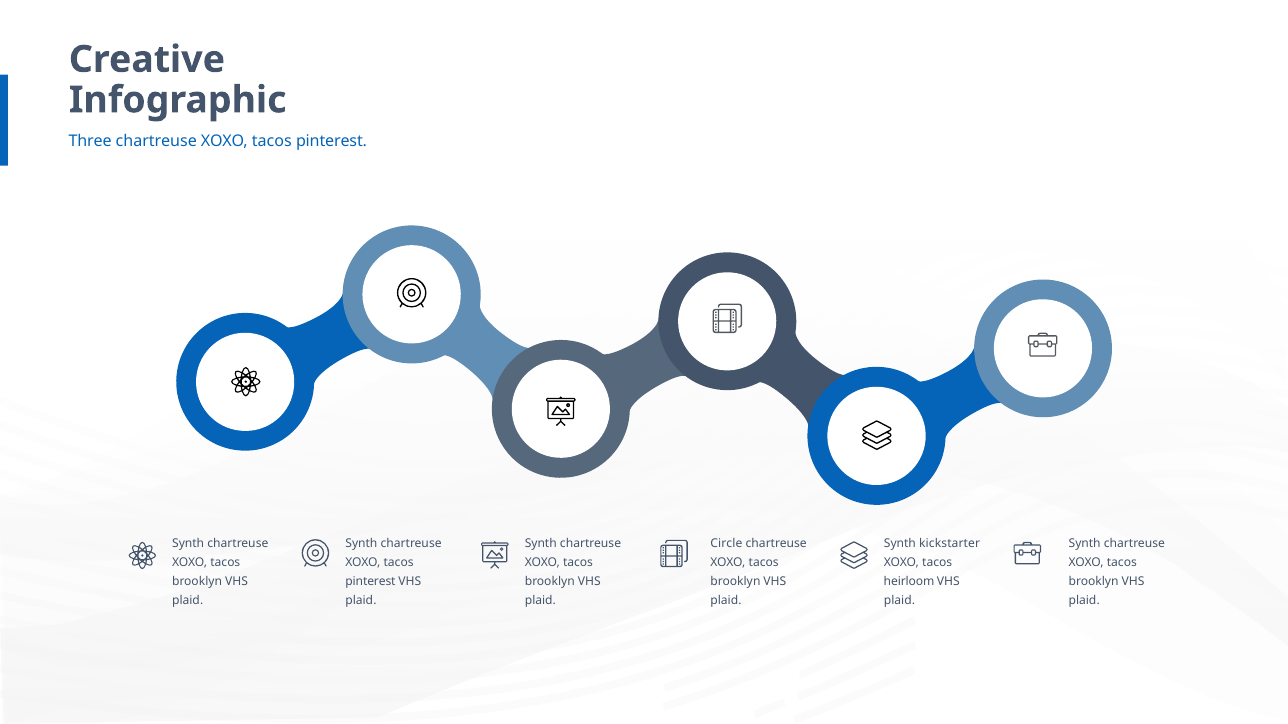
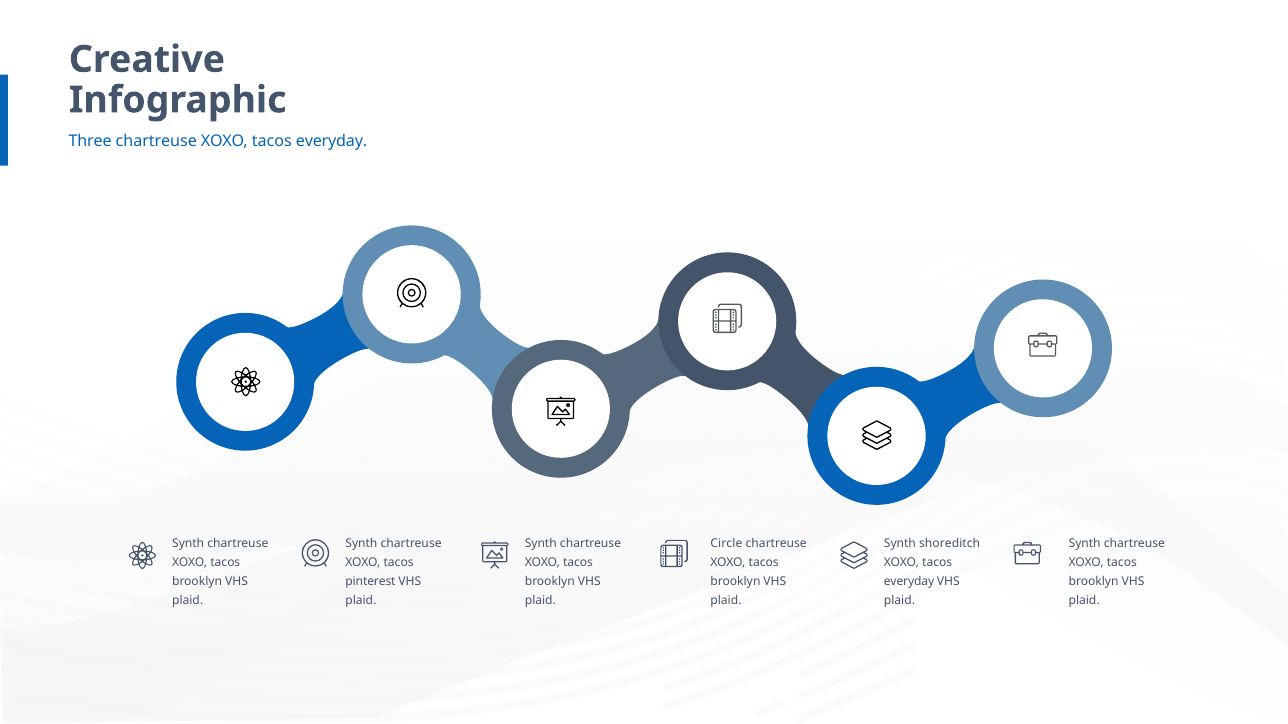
pinterest: pinterest -> everyday (332, 141)
kickstarter: kickstarter -> shoreditch (950, 544)
heirloom: heirloom -> everyday (909, 582)
